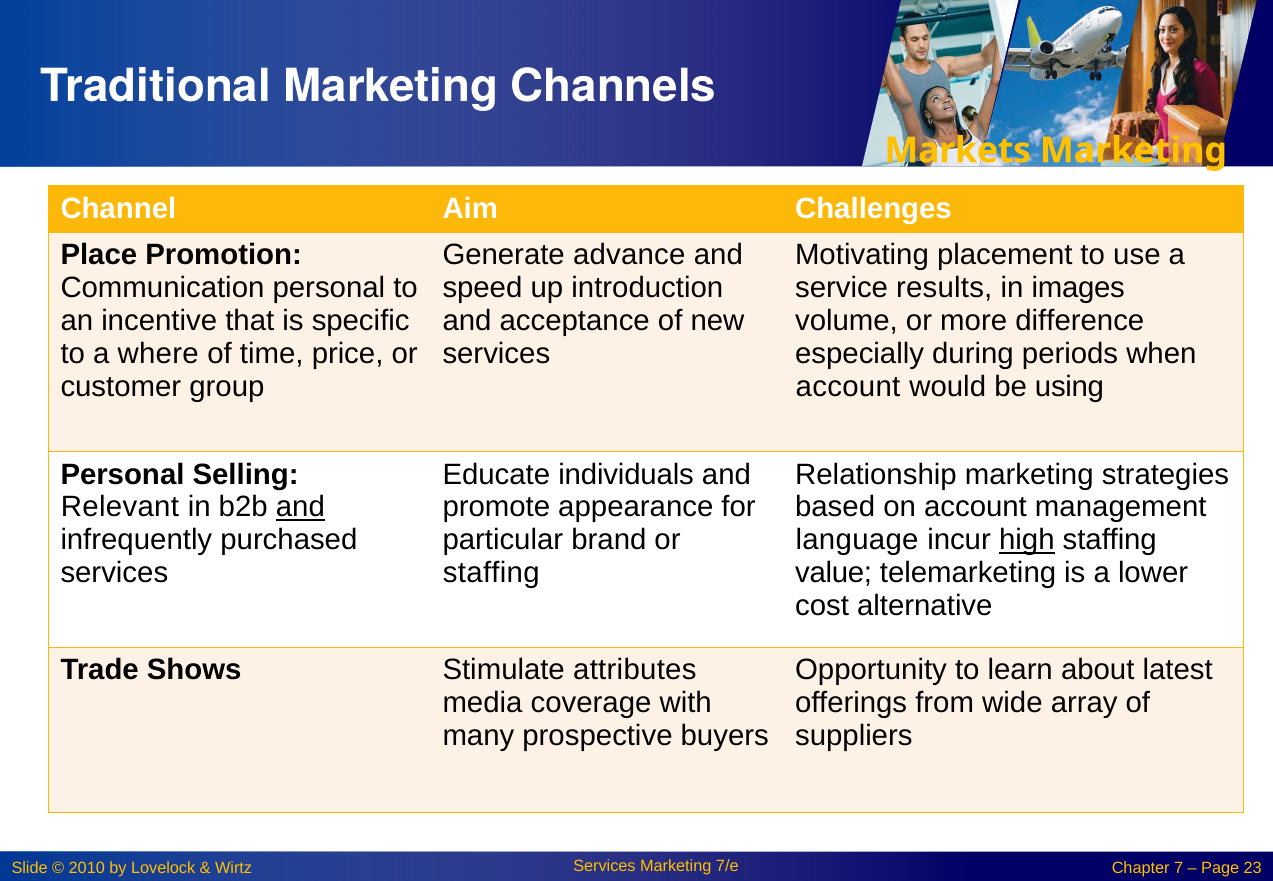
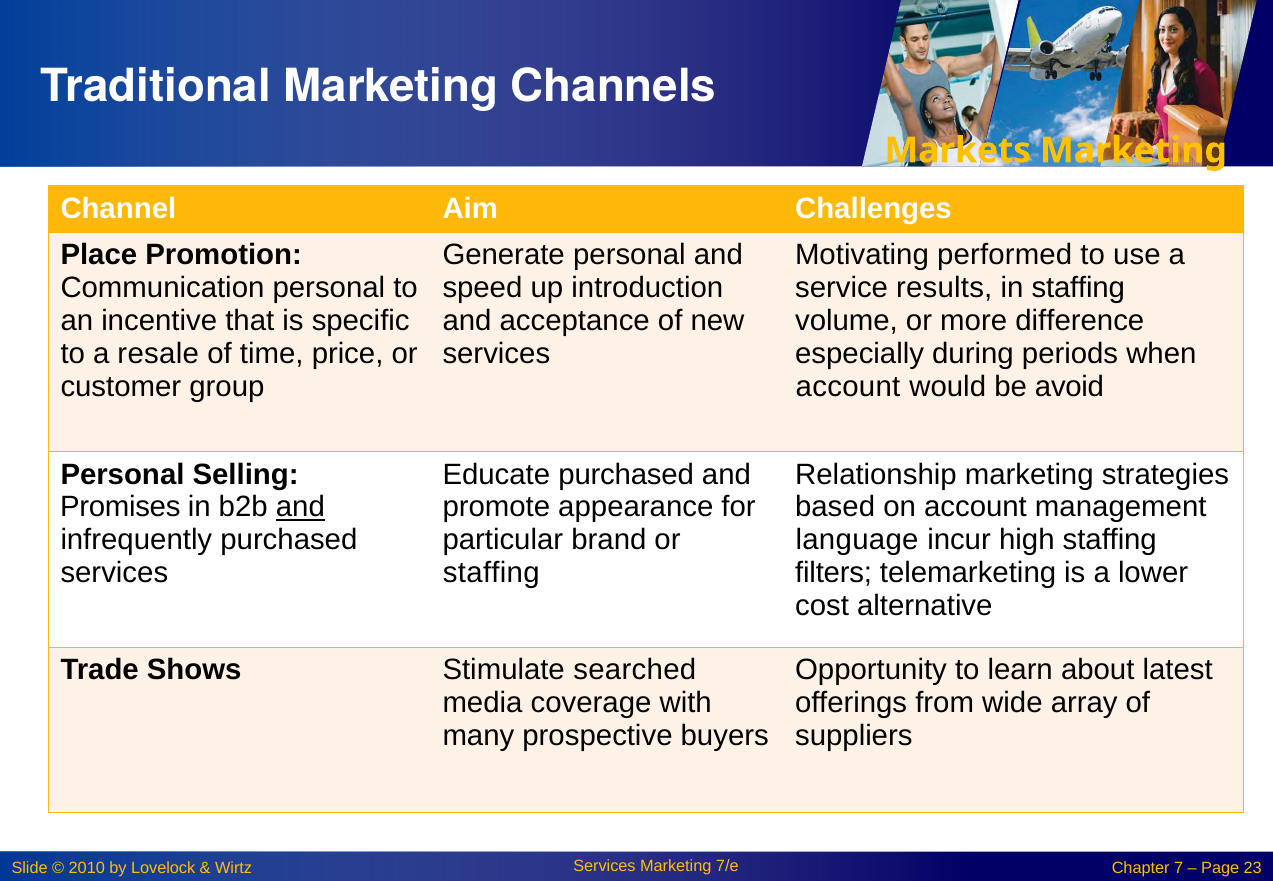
Generate advance: advance -> personal (629, 255)
placement: placement -> performed (1005, 255)
in images: images -> staffing (1078, 288)
where: where -> resale (158, 354)
using: using -> avoid (1069, 387)
Educate individuals: individuals -> purchased (626, 475)
Relevant: Relevant -> Promises (120, 508)
high underline: present -> none (1027, 540)
value: value -> filters (834, 573)
attributes: attributes -> searched (635, 671)
